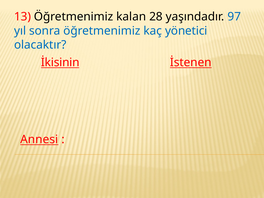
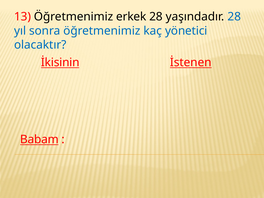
kalan: kalan -> erkek (131, 17)
yaşındadır 97: 97 -> 28 (234, 17)
Annesi: Annesi -> Babam (39, 139)
